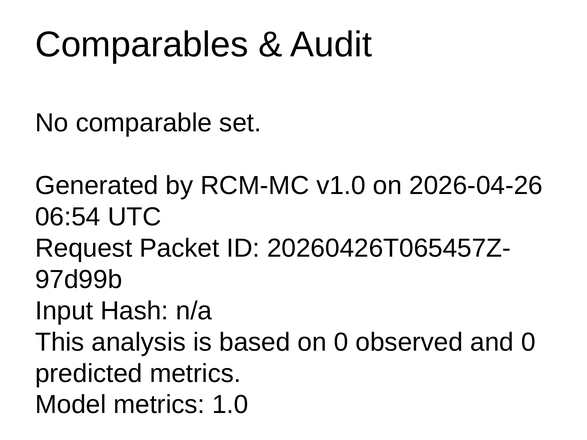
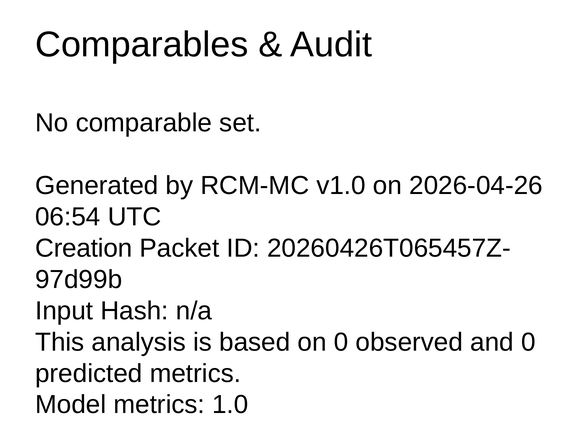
Request: Request -> Creation (84, 248)
